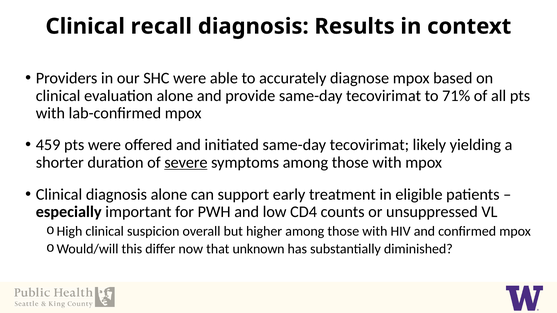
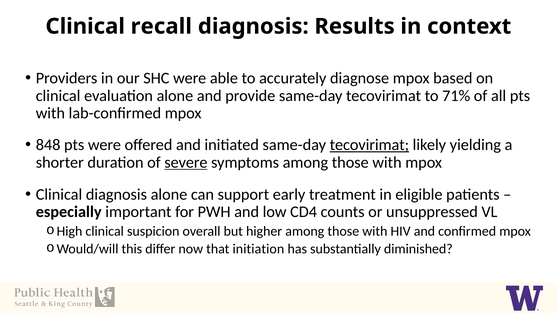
459: 459 -> 848 (48, 145)
tecovirimat underline: none -> present (369, 145)
unknown: unknown -> initiation (258, 249)
